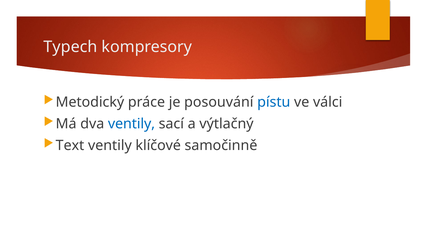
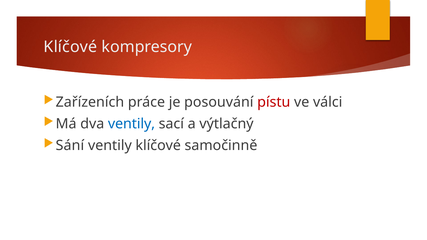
Typech: Typech -> Klíčové (70, 47)
Metodický: Metodický -> Zařízeních (90, 102)
pístu colour: blue -> red (274, 102)
Text: Text -> Sání (70, 145)
